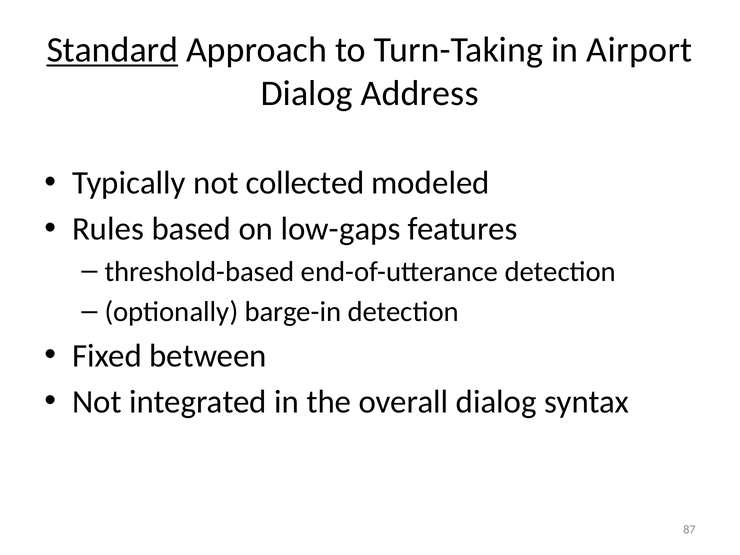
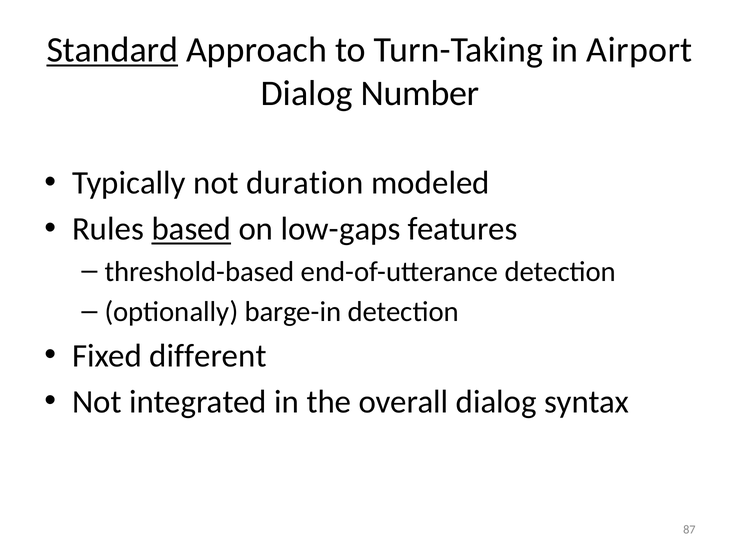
Address: Address -> Number (420, 93)
collected: collected -> duration (305, 183)
based underline: none -> present (191, 229)
between: between -> different (208, 356)
